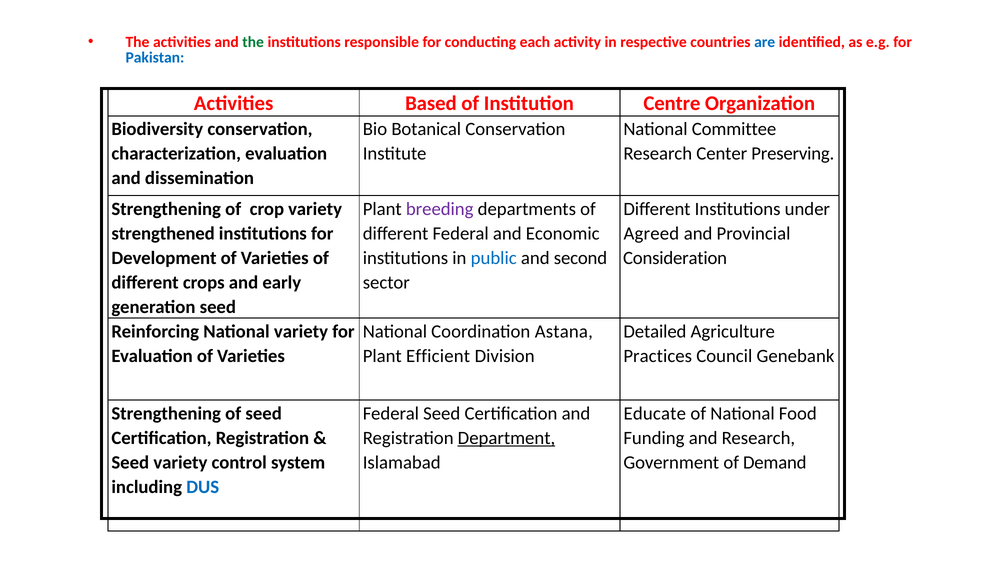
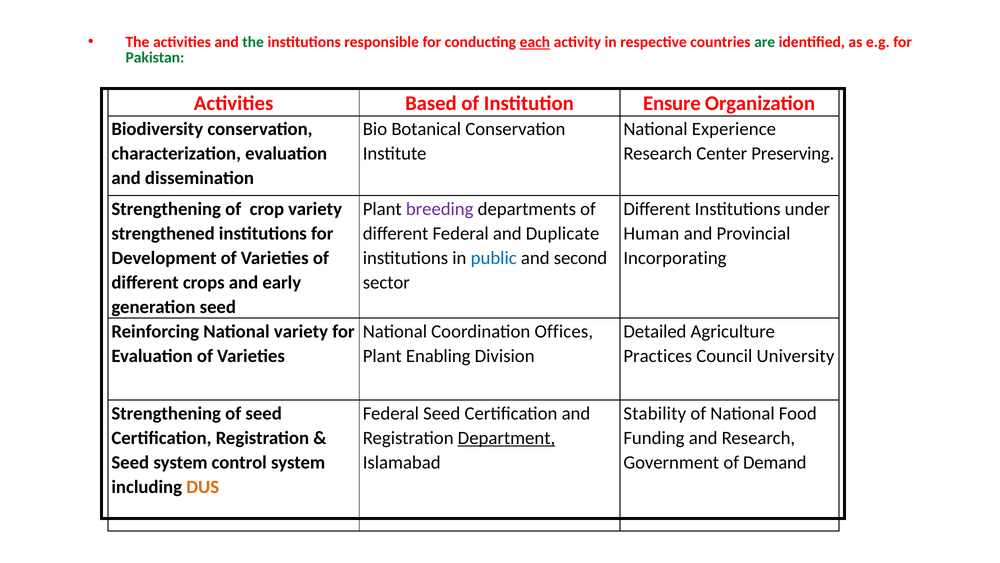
each underline: none -> present (535, 42)
are colour: blue -> green (765, 42)
Pakistan colour: blue -> green (155, 57)
Centre: Centre -> Ensure (672, 103)
Committee: Committee -> Experience (734, 129)
Economic: Economic -> Duplicate (563, 233)
Agreed: Agreed -> Human (651, 233)
Consideration: Consideration -> Incorporating (675, 258)
Astana: Astana -> Offices (564, 331)
Efficient: Efficient -> Enabling (438, 356)
Genebank: Genebank -> University (795, 356)
Educate: Educate -> Stability (655, 413)
Seed variety: variety -> system (180, 462)
DUS colour: blue -> orange (203, 486)
